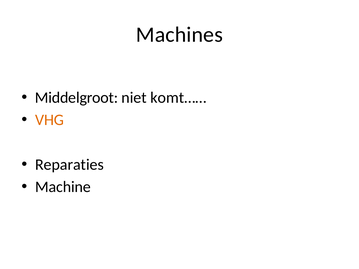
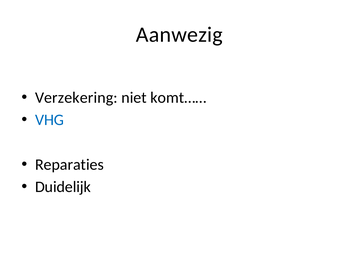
Machines: Machines -> Aanwezig (179, 35)
Middelgroot: Middelgroot -> Verzekering (76, 98)
VHG colour: orange -> blue (50, 120)
Machine: Machine -> Duidelijk (63, 187)
